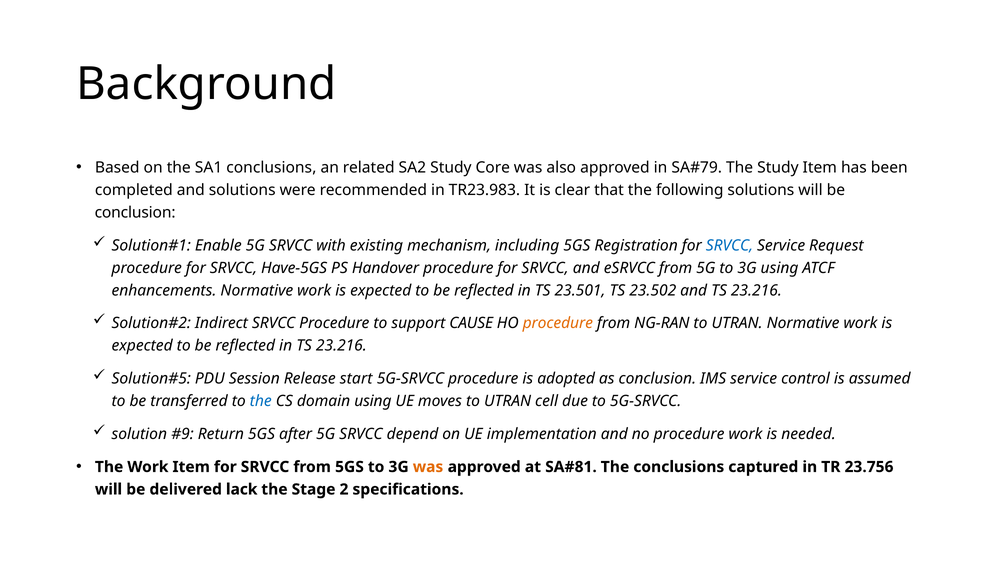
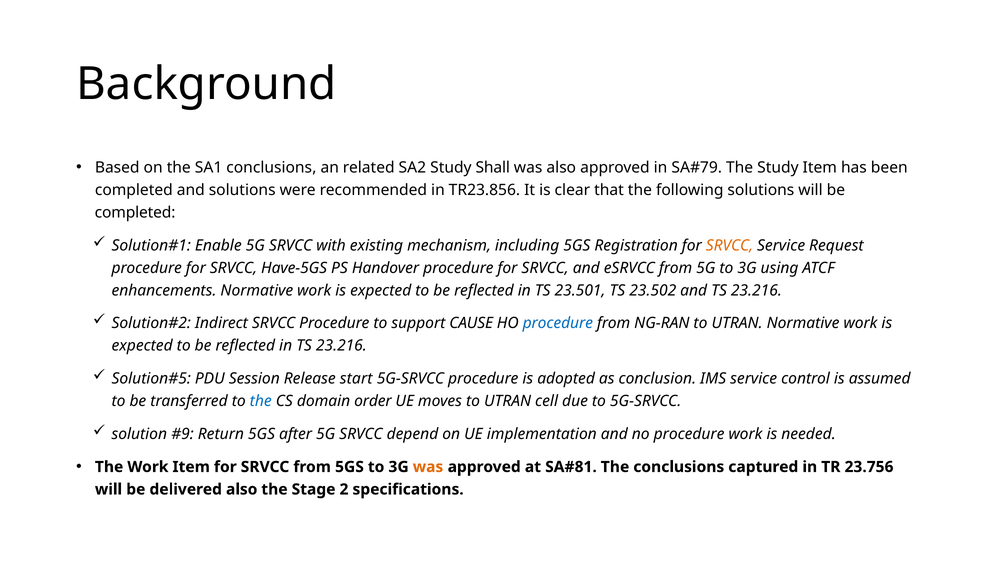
Core: Core -> Shall (493, 168)
TR23.983: TR23.983 -> TR23.856 (484, 190)
conclusion: conclusion -> completed (135, 212)
SRVCC colour: blue -> orange (730, 245)
procedure colour: orange -> blue (558, 323)
domain using: using -> order (373, 401)
delivered lack: lack -> also (242, 489)
